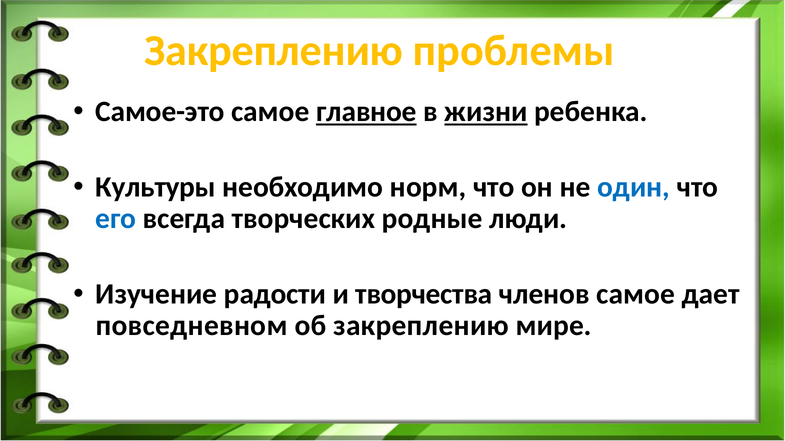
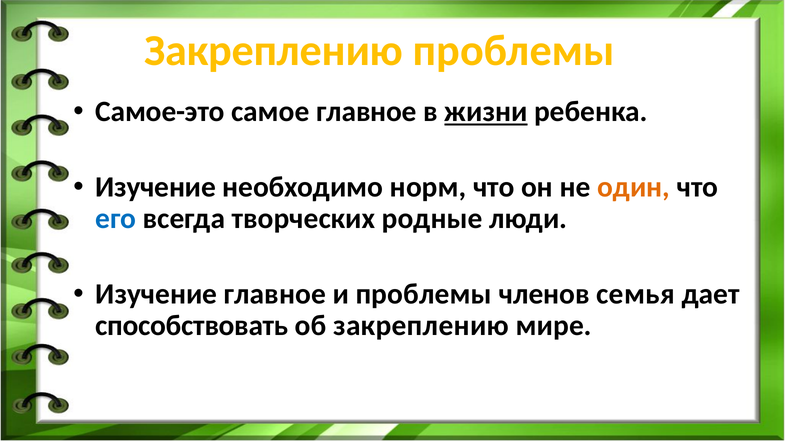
главное underline: present -> none (366, 112)
Культуры: Культуры -> Изучение (156, 187)
один colour: blue -> orange (634, 187)
Изучение радости: радости -> главное (275, 294)
и творчества: творчества -> проблемы (424, 294)
членов самое: самое -> семья (636, 294)
повседневном: повседневном -> способствовать (192, 326)
